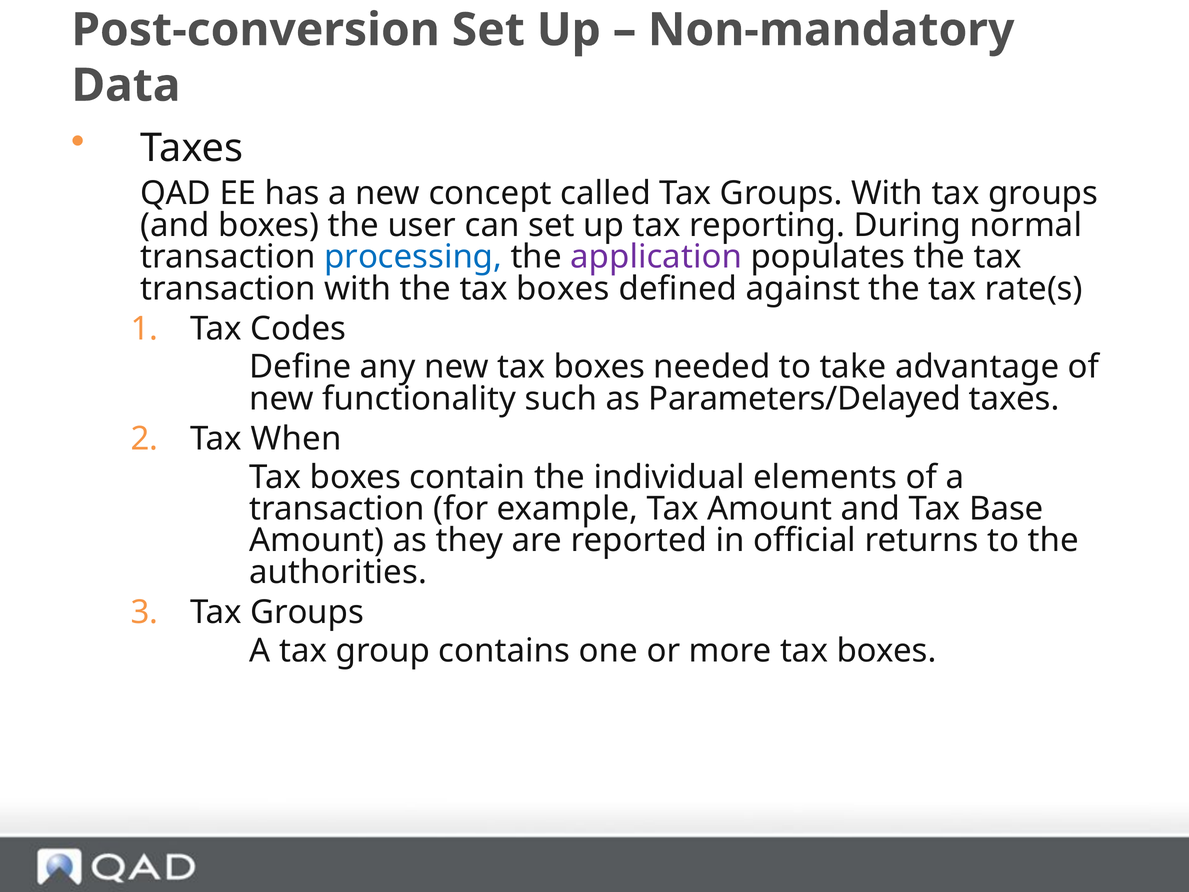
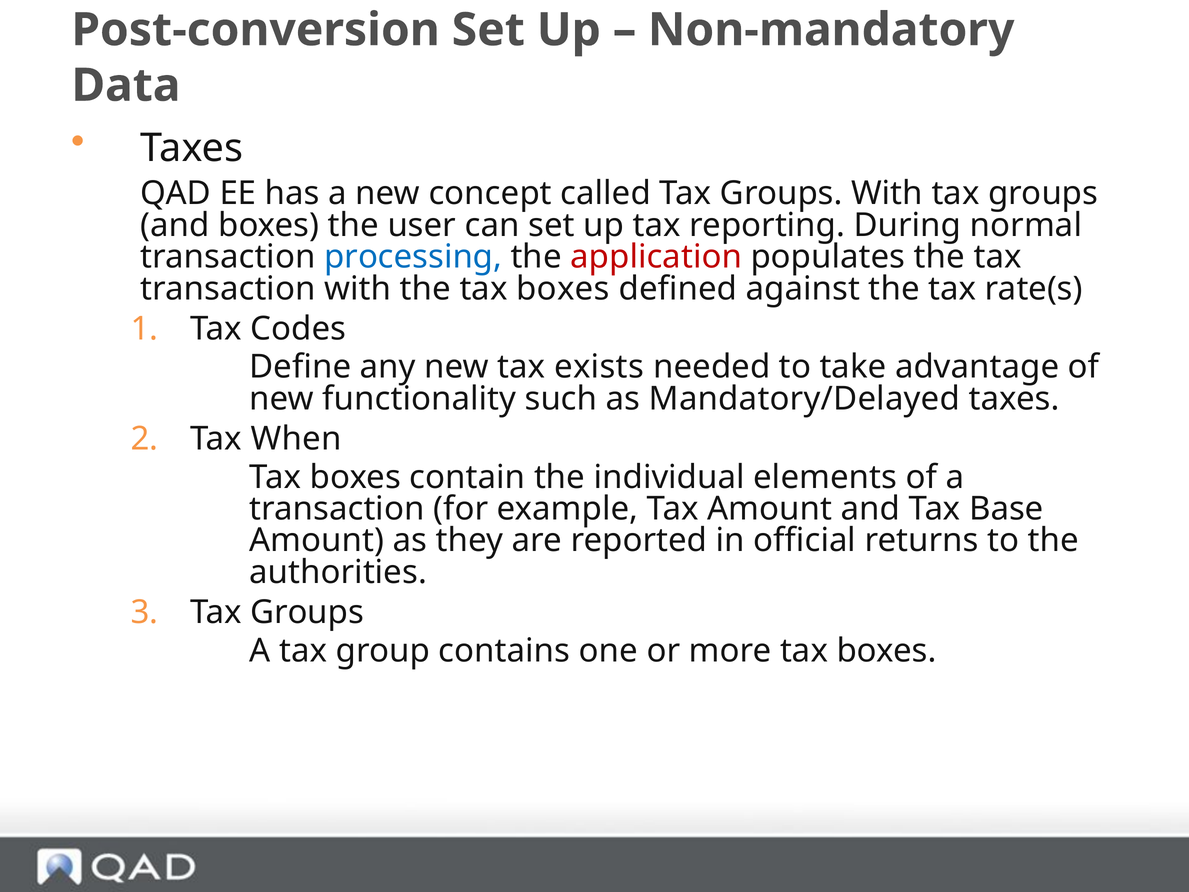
application colour: purple -> red (656, 257)
new tax boxes: boxes -> exists (599, 367)
Parameters/Delayed: Parameters/Delayed -> Mandatory/Delayed (804, 399)
